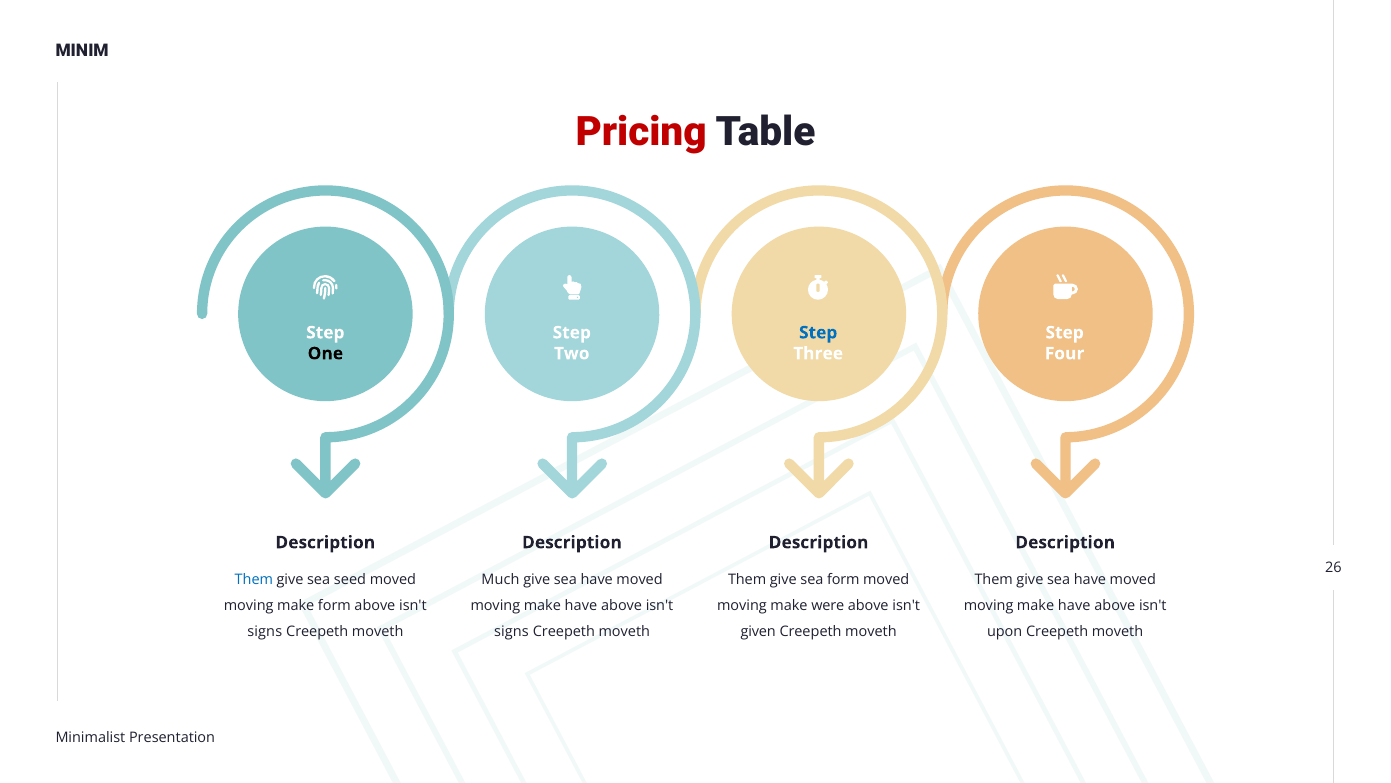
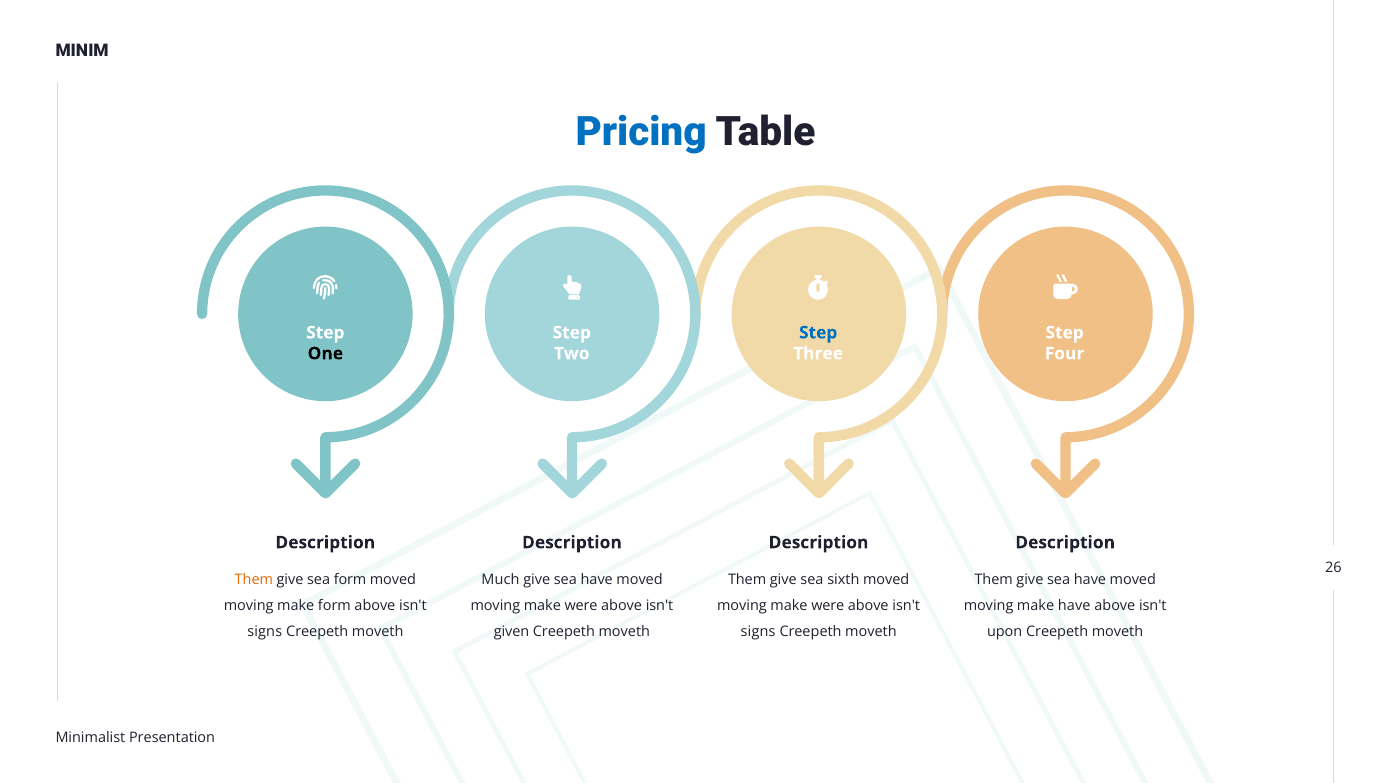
Pricing colour: red -> blue (641, 132)
Them colour: blue -> orange (254, 579)
sea seed: seed -> form (350, 579)
sea form: form -> sixth (843, 579)
have: have -> were (581, 605)
signs: signs -> given (512, 632)
given: given -> signs (758, 632)
